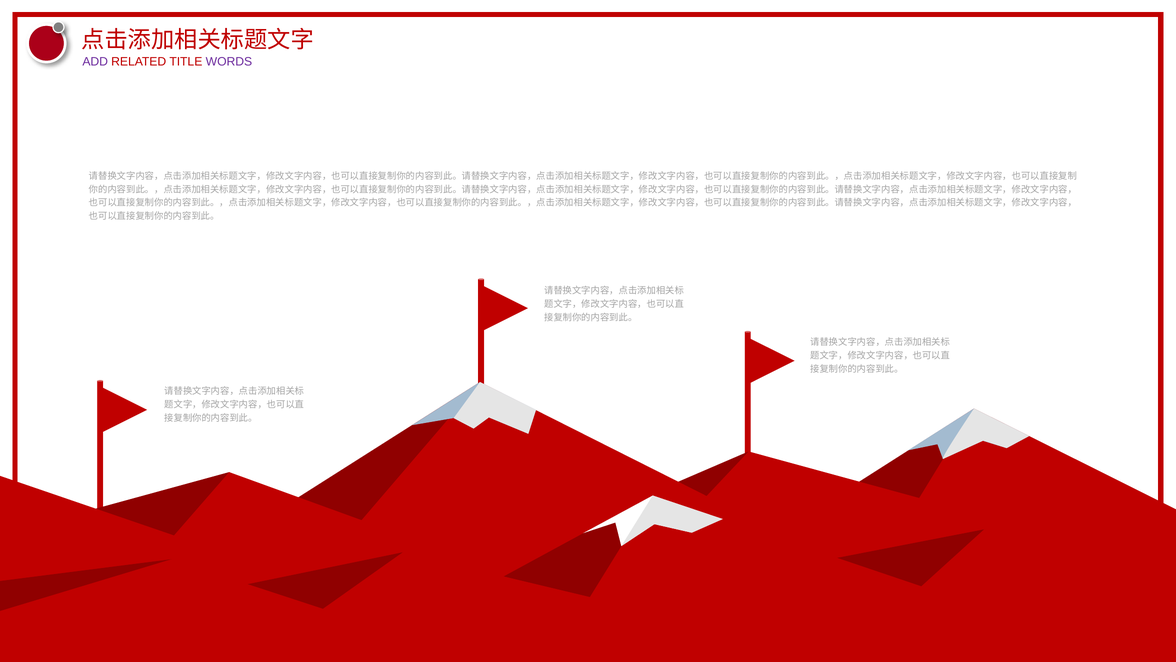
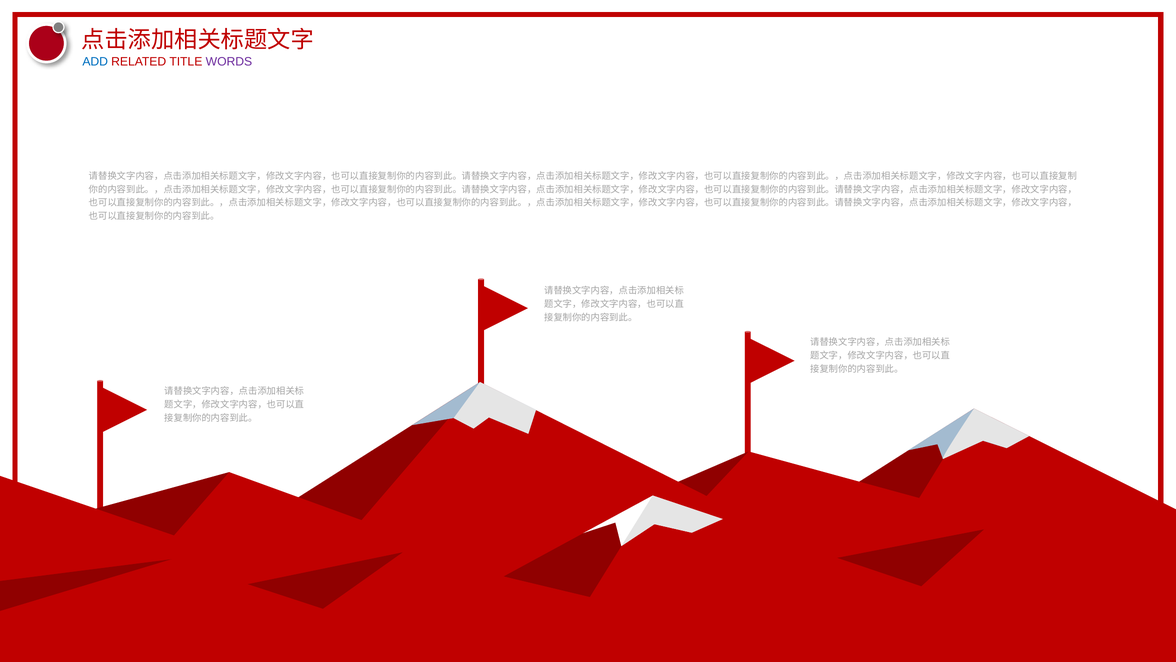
ADD colour: purple -> blue (95, 62)
